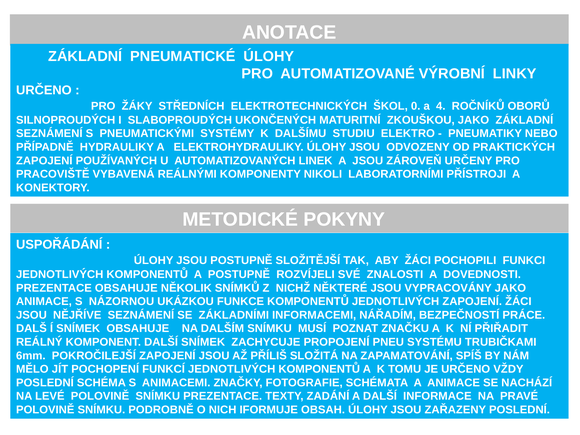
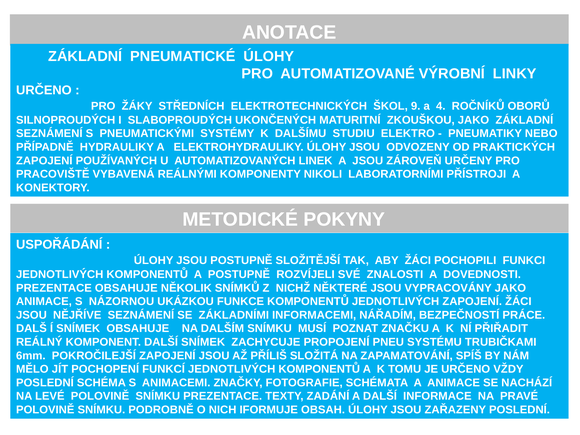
0: 0 -> 9 (416, 106)
